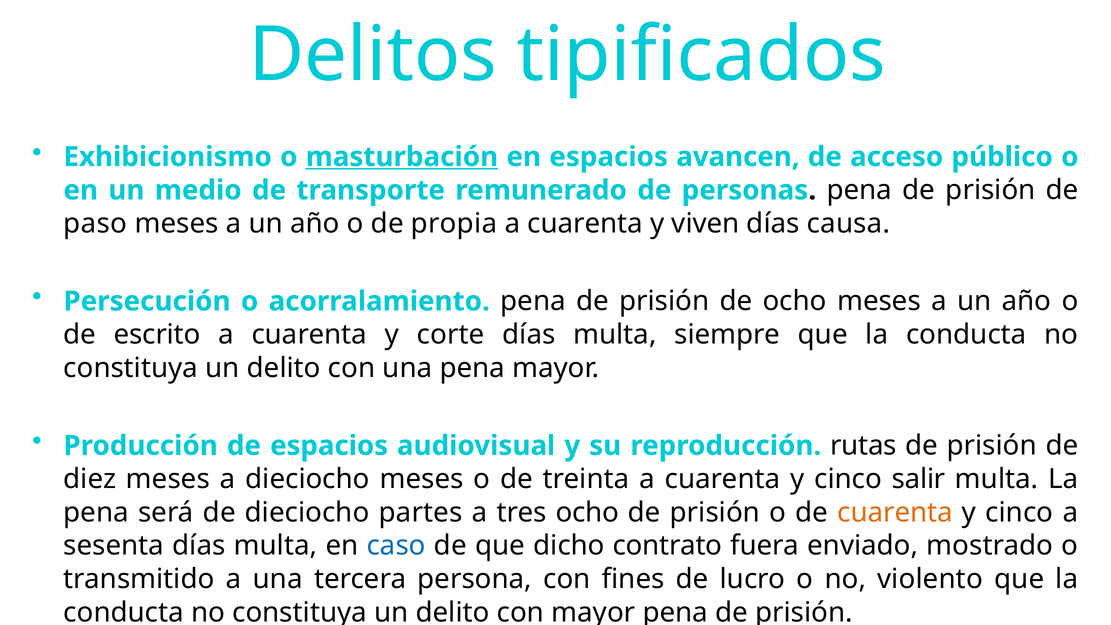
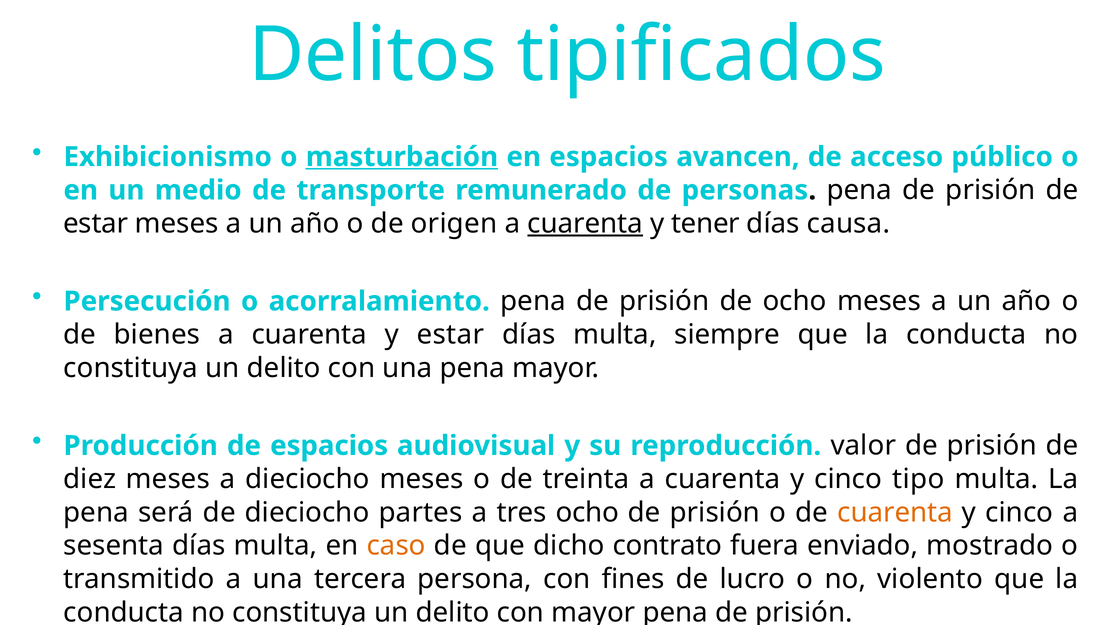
paso: paso -> estar (96, 224)
propia: propia -> origen (454, 224)
cuarenta underline: none -> present (585, 224)
viven: viven -> tener (706, 224)
escrito: escrito -> bienes (157, 335)
y corte: corte -> estar (450, 335)
rutas: rutas -> valor (863, 446)
salir: salir -> tipo (918, 479)
caso colour: blue -> orange (396, 546)
